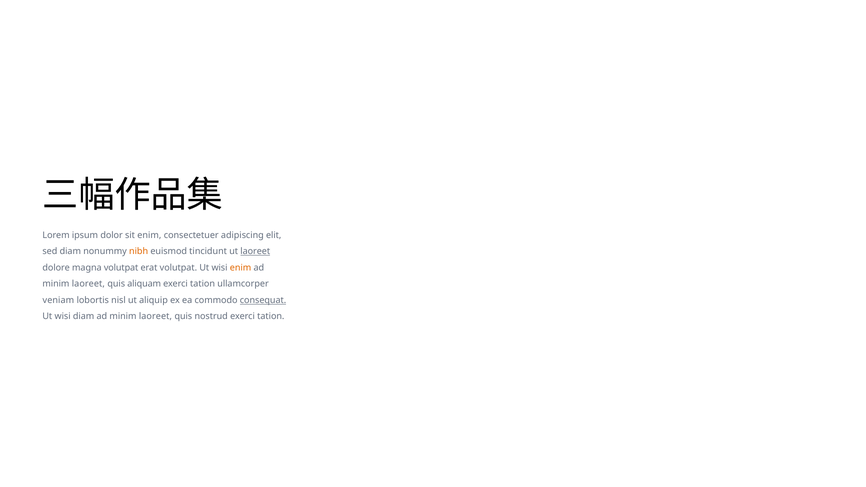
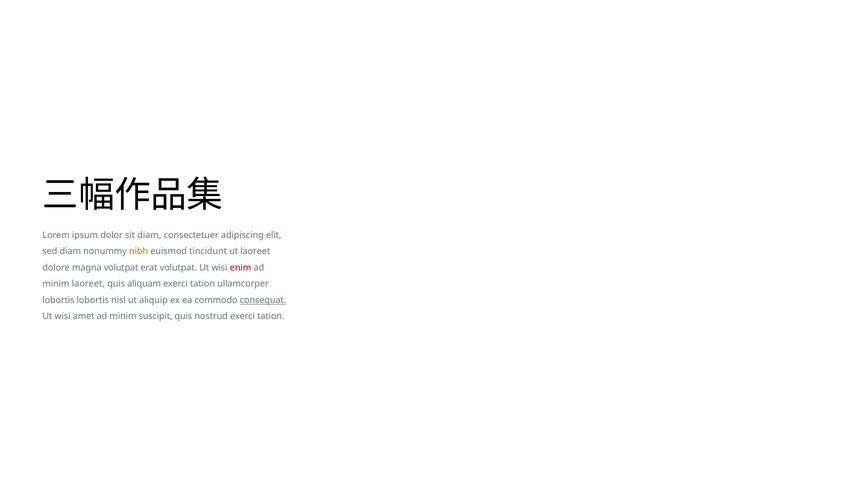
sit enim: enim -> diam (149, 235)
laoreet underline: present -> none (255, 251)
enim colour: orange -> red (241, 268)
veniam: veniam -> lobortis (58, 300)
wisi diam: diam -> amet (84, 317)
laoreet: laoreet -> suscipit (156, 317)
